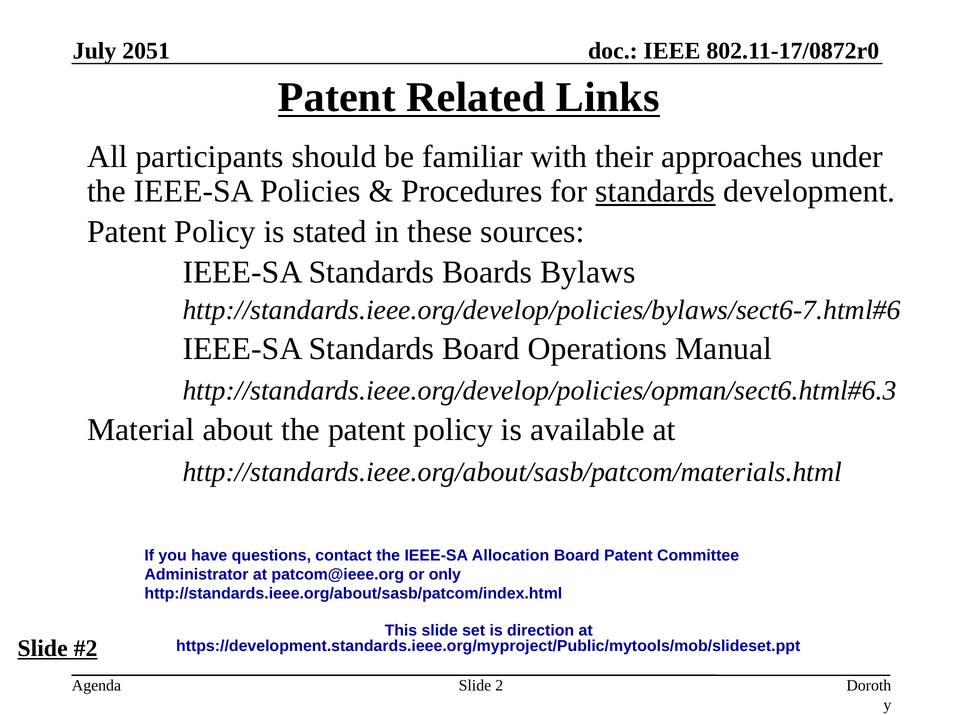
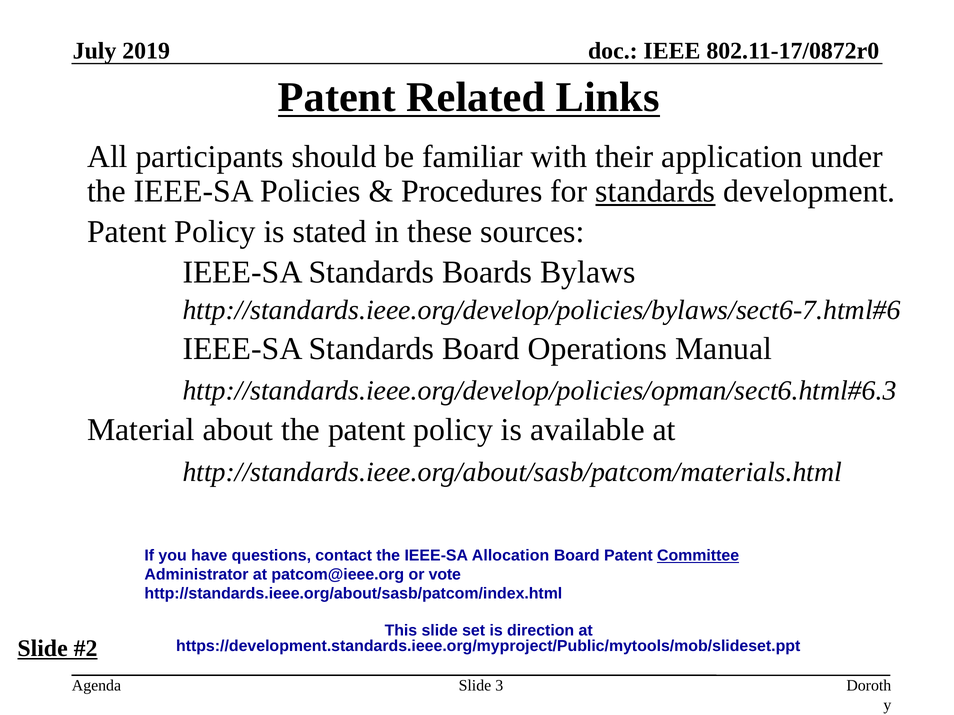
2051: 2051 -> 2019 (146, 51)
approaches: approaches -> application (732, 157)
Committee underline: none -> present (698, 556)
only: only -> vote (445, 575)
2: 2 -> 3 (499, 686)
